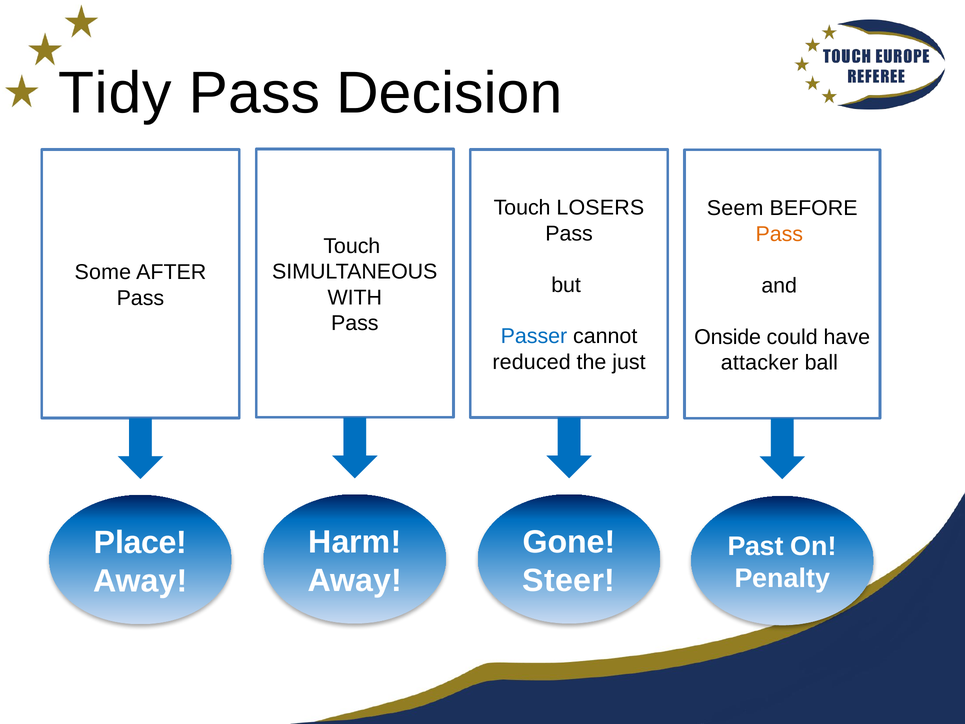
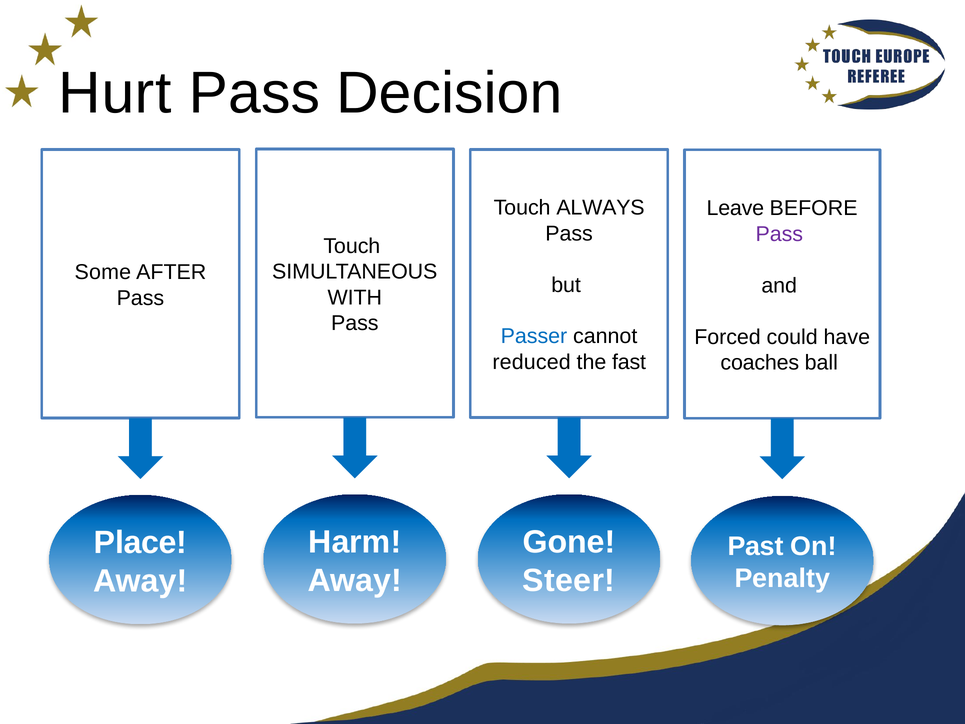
Tidy: Tidy -> Hurt (115, 93)
LOSERS: LOSERS -> ALWAYS (601, 208)
Seem: Seem -> Leave (735, 208)
Pass colour: orange -> purple (779, 234)
Onside: Onside -> Forced (727, 337)
just: just -> fast (629, 362)
attacker: attacker -> coaches (760, 363)
